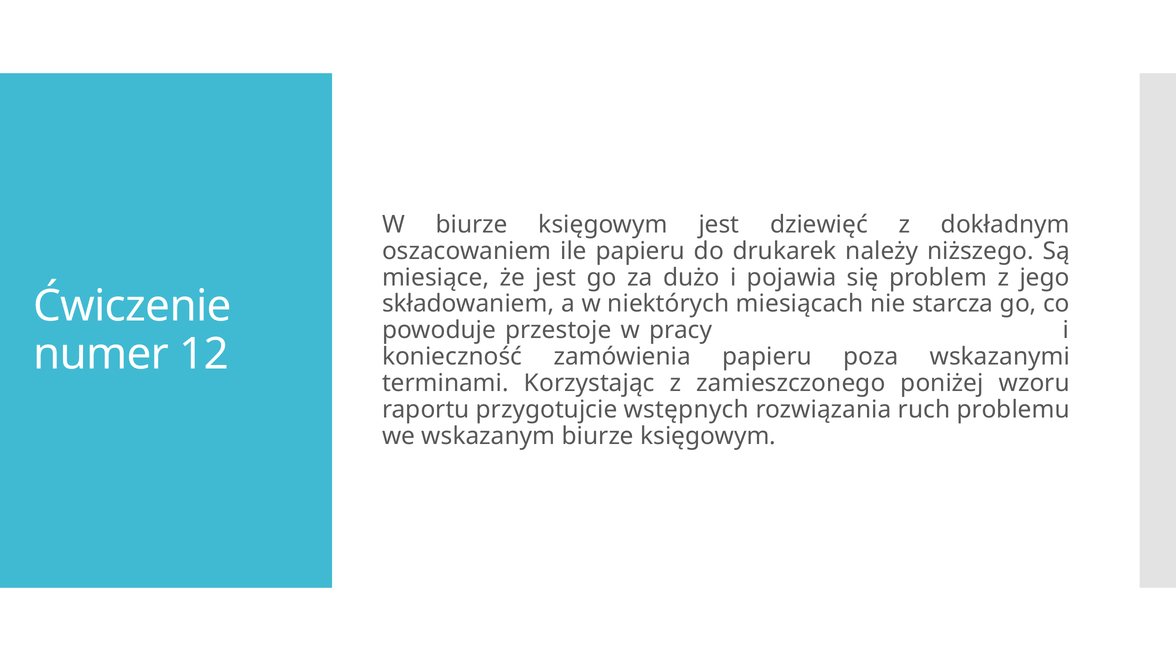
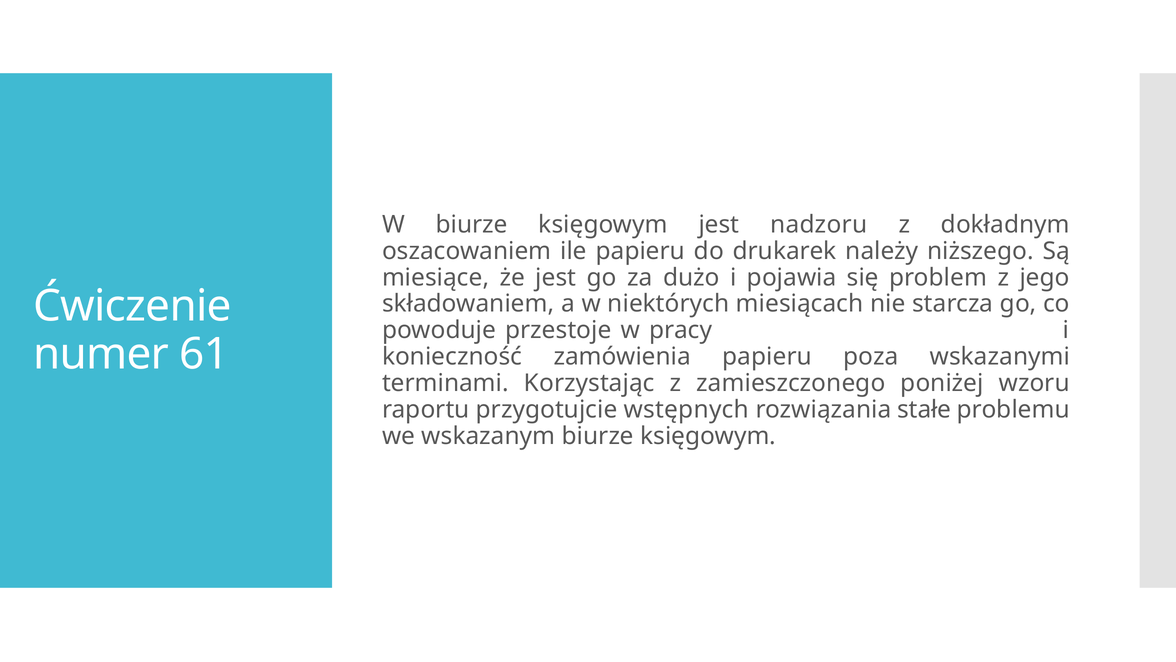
dziewięć: dziewięć -> nadzoru (819, 224)
12: 12 -> 61 (204, 354)
ruch: ruch -> stałe (924, 410)
